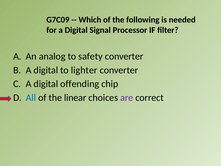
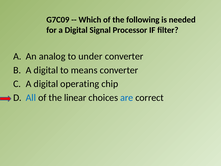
safety: safety -> under (90, 56)
lighter: lighter -> means (84, 70)
offending: offending -> operating (80, 84)
are colour: purple -> blue (127, 98)
